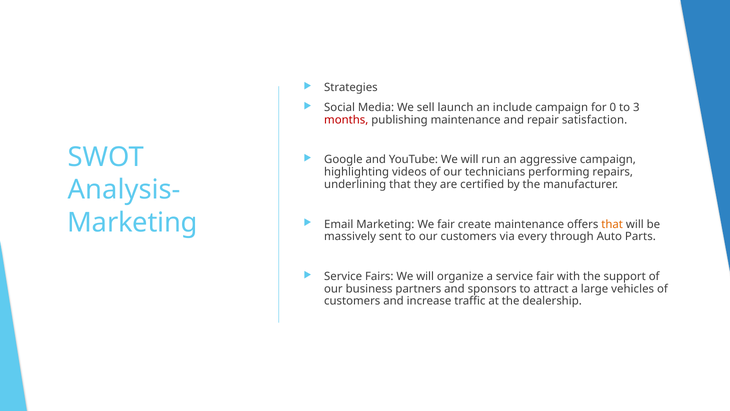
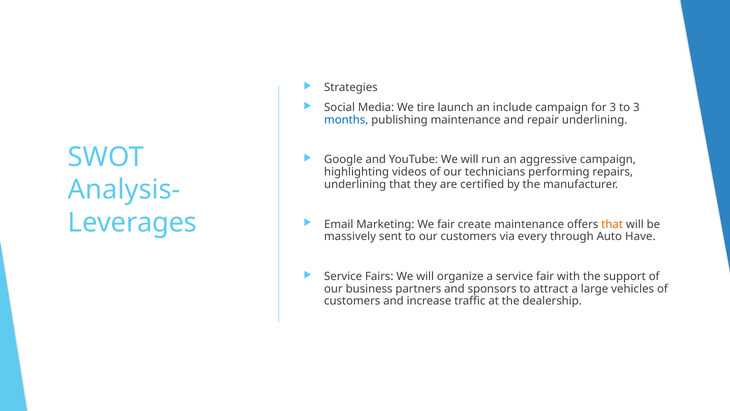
sell: sell -> tire (426, 107)
for 0: 0 -> 3 (613, 107)
months colour: red -> blue (346, 120)
repair satisfaction: satisfaction -> underlining (595, 120)
Marketing: Marketing -> Leverages (132, 223)
Parts: Parts -> Have (640, 236)
